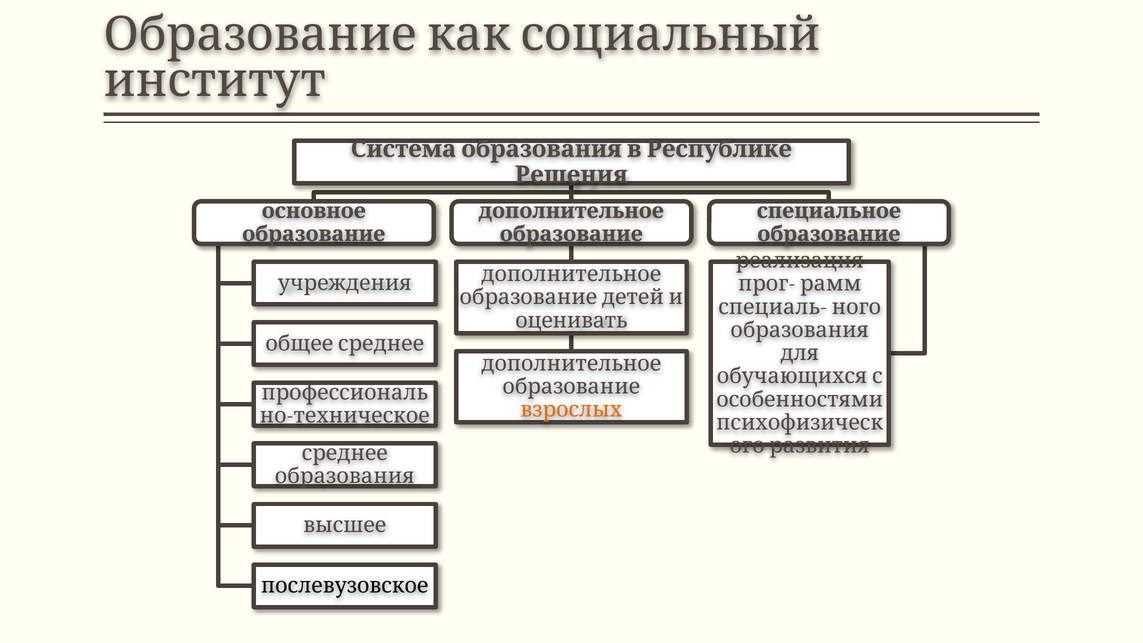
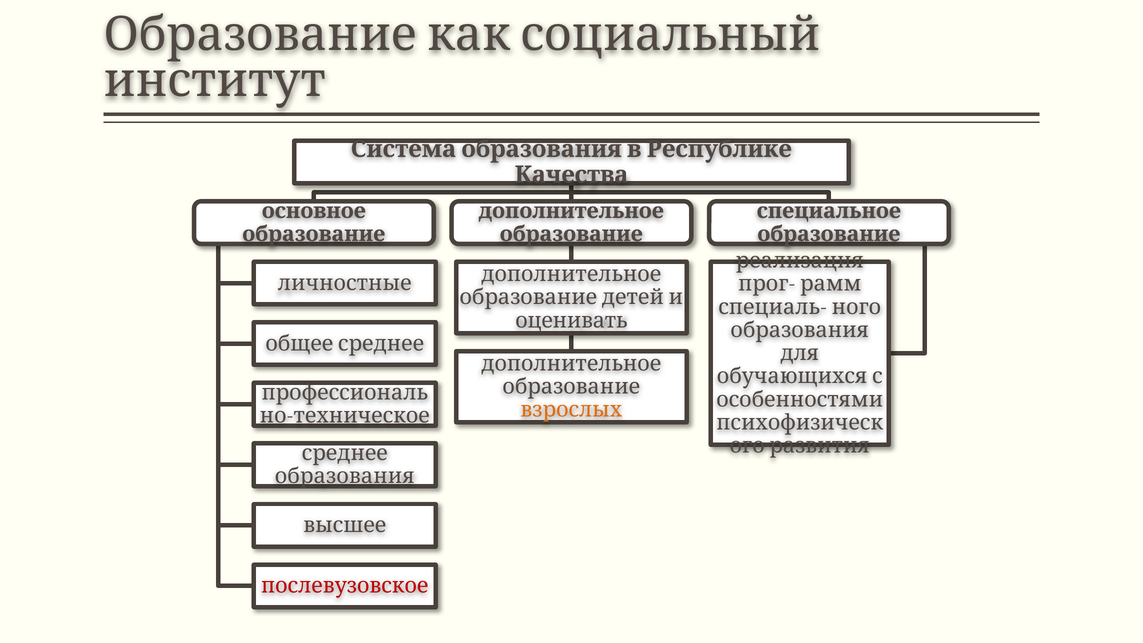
Решения: Решения -> Качества (572, 175)
учреждения: учреждения -> личностные (345, 283)
послевузовское colour: black -> red (345, 586)
